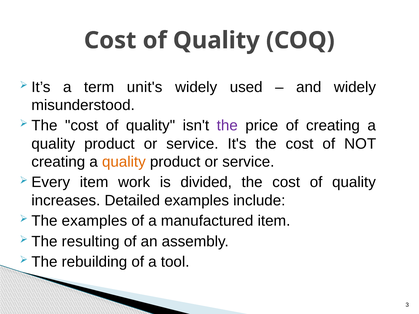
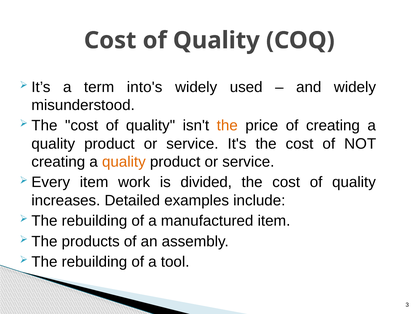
unit's: unit's -> into's (145, 87)
the colour: purple -> orange (227, 126)
examples: examples -> rebuilding (94, 221)
resulting: resulting -> products (91, 242)
